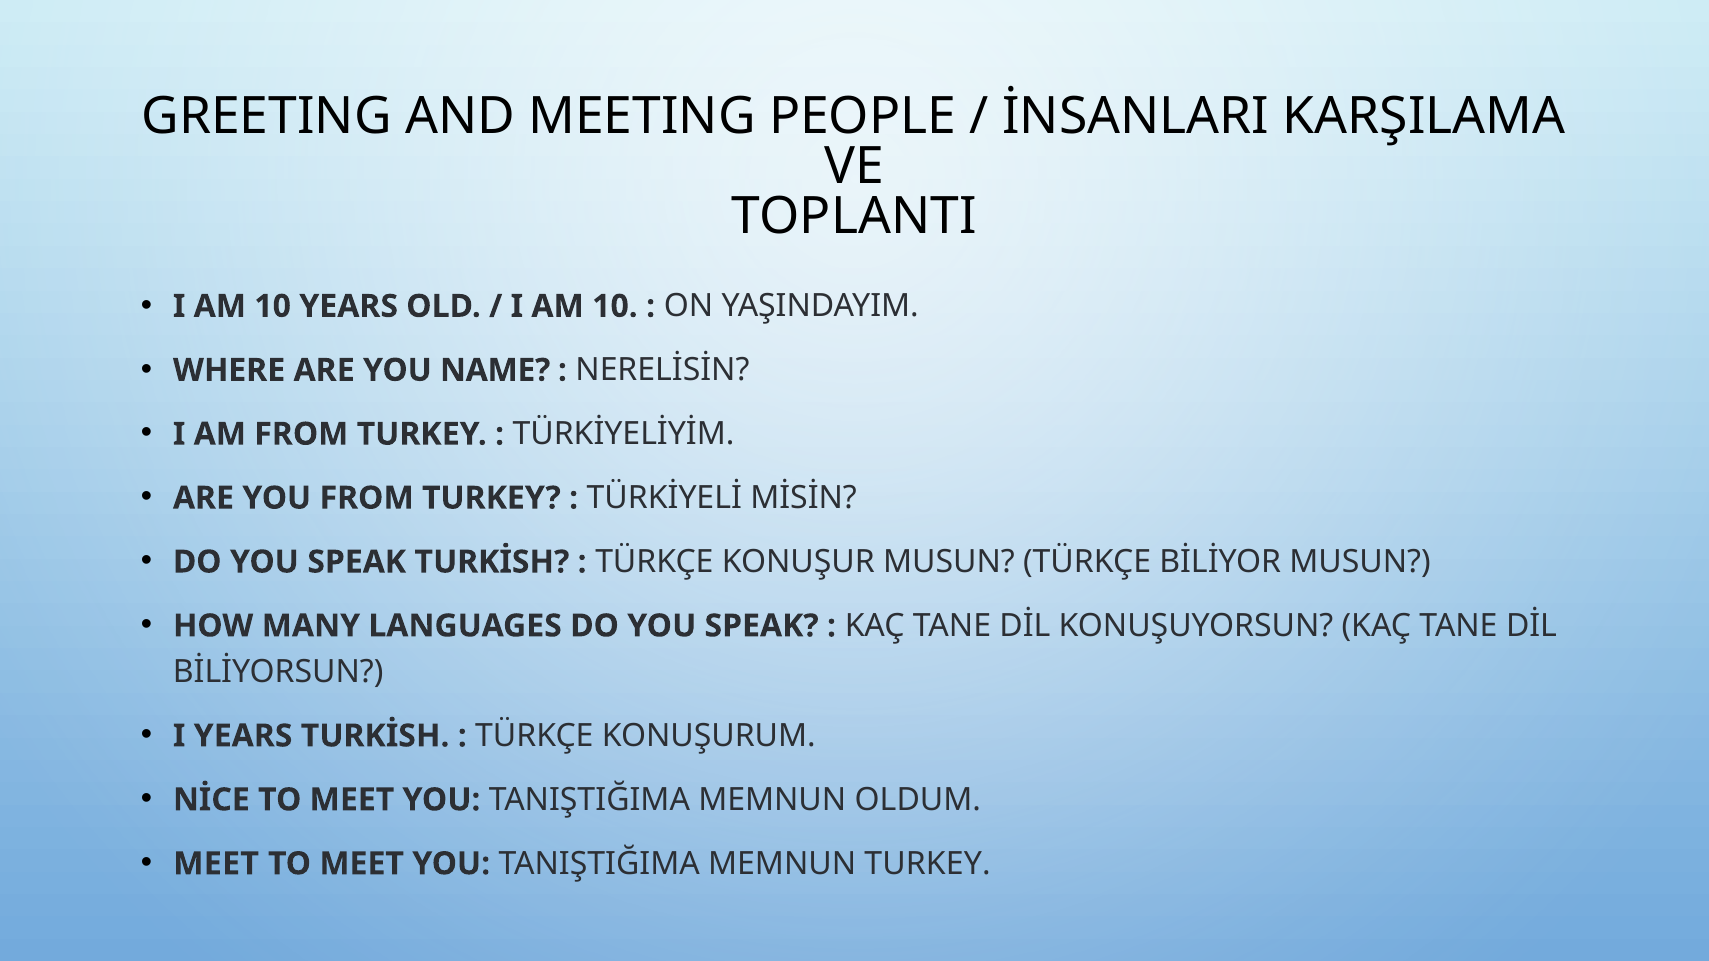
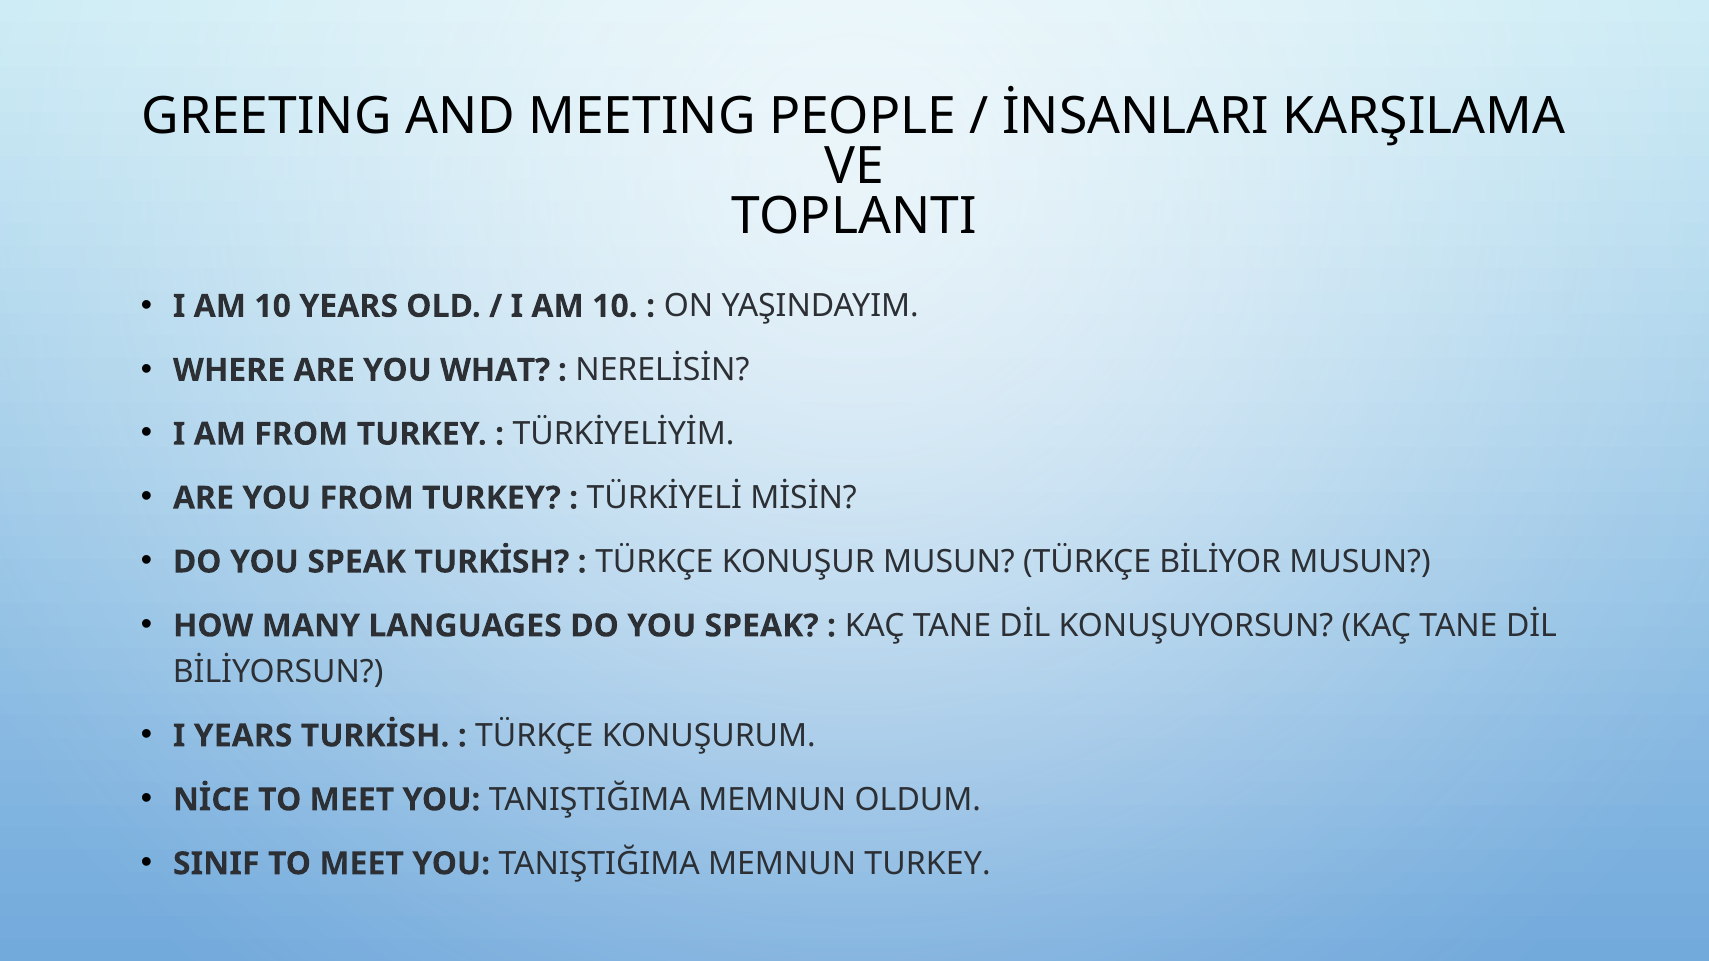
NAME: NAME -> WHAT (495, 370)
MEET: MEET -> SINIF (216, 864)
